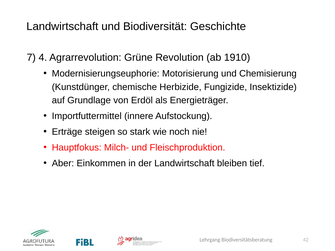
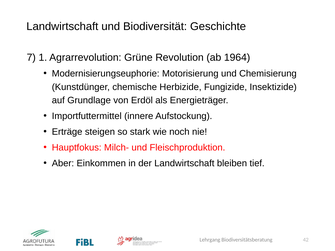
4: 4 -> 1 (43, 57)
1910: 1910 -> 1964 (237, 57)
